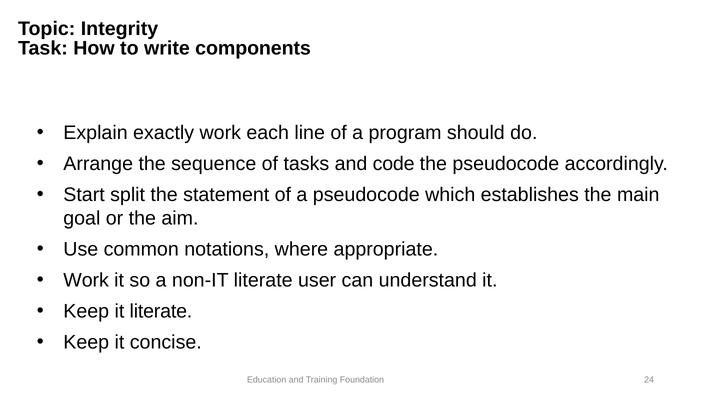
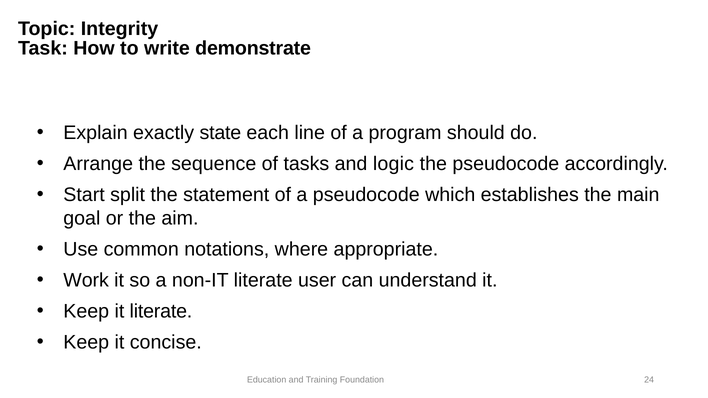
components: components -> demonstrate (253, 48)
exactly work: work -> state (220, 133)
code: code -> logic (393, 164)
